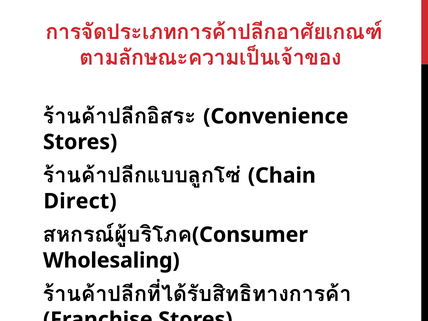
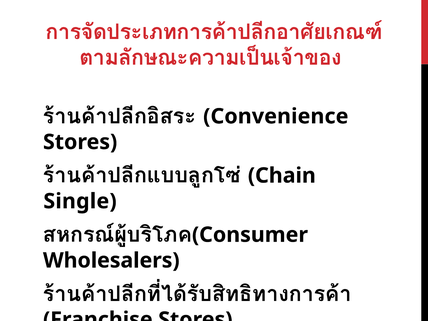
Direct: Direct -> Single (80, 201)
Wholesaling: Wholesaling -> Wholesalers (111, 260)
